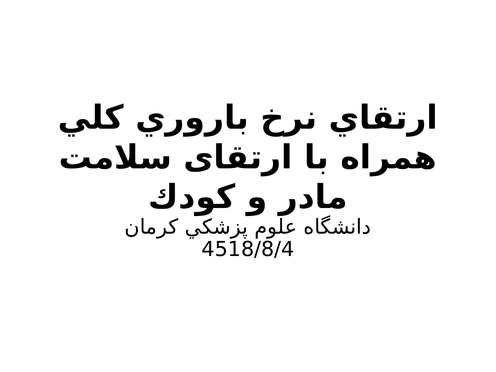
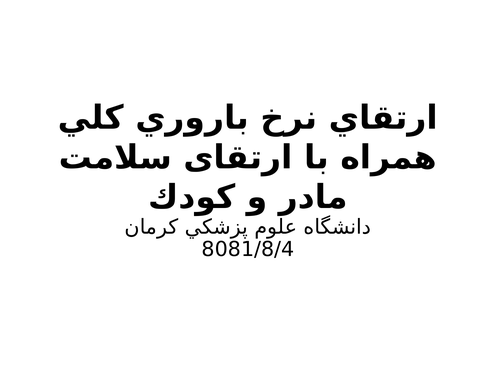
4518/8/4: 4518/8/4 -> 8081/8/4 (248, 249)
